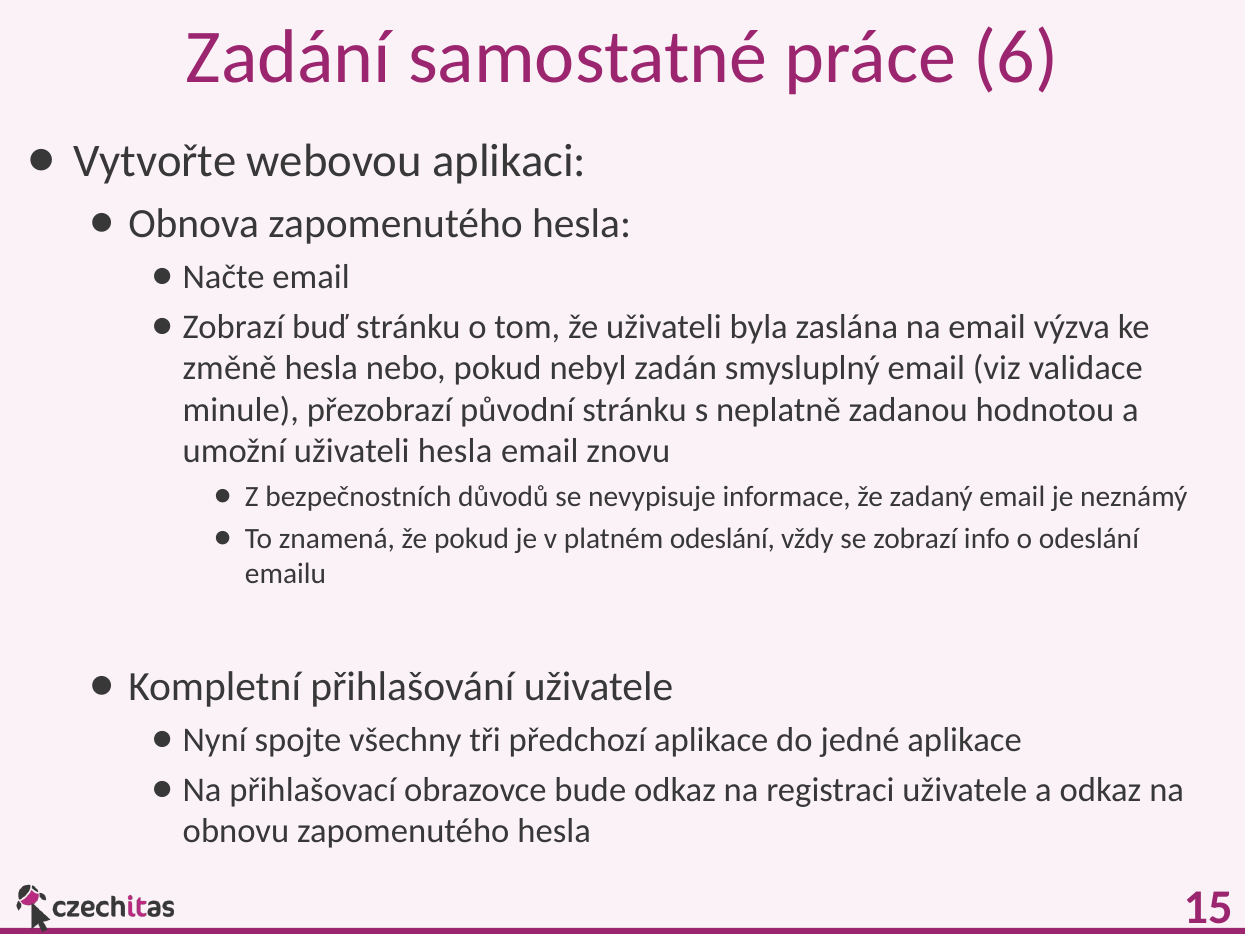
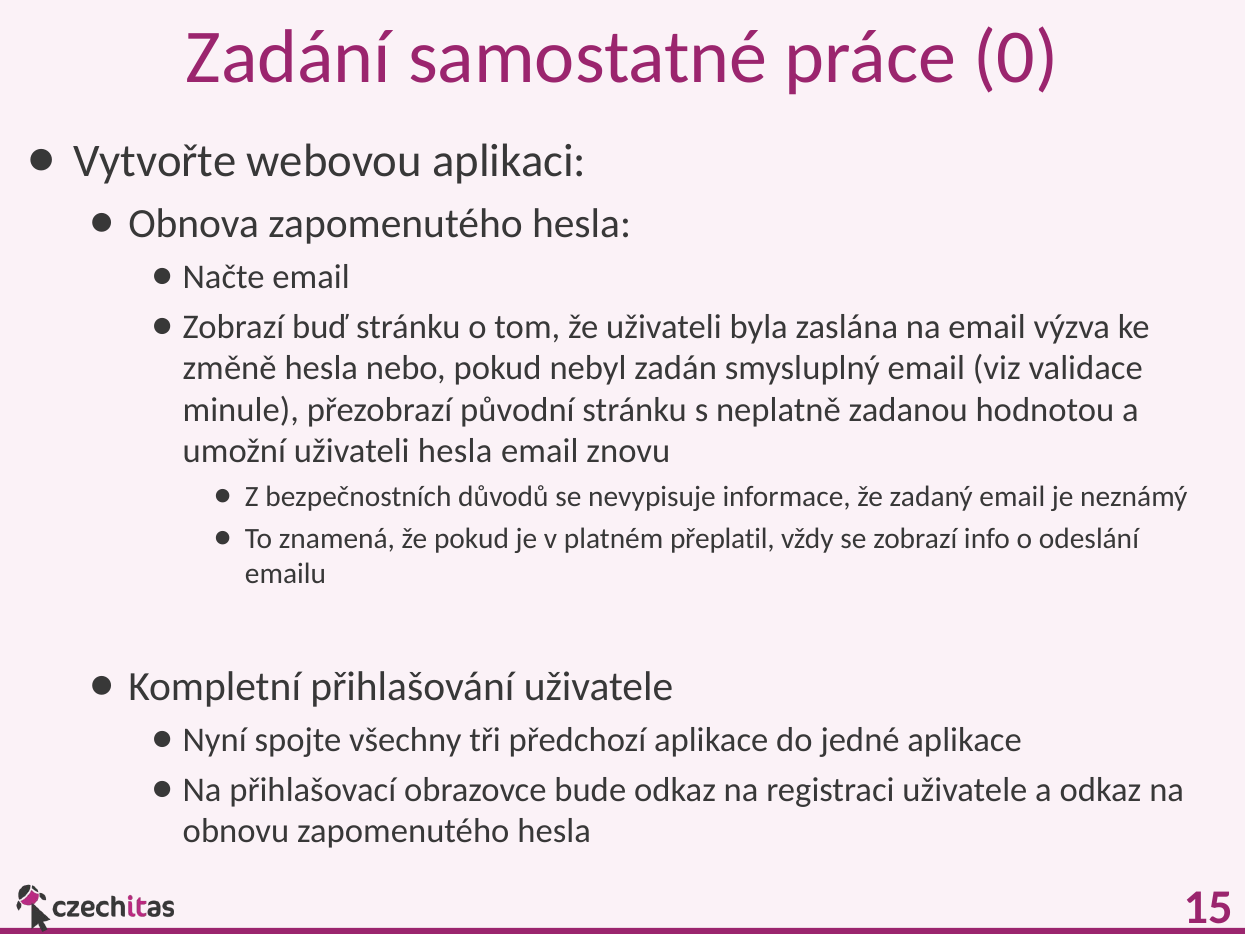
6: 6 -> 0 (1016, 57)
platném odeslání: odeslání -> přeplatil (722, 538)
